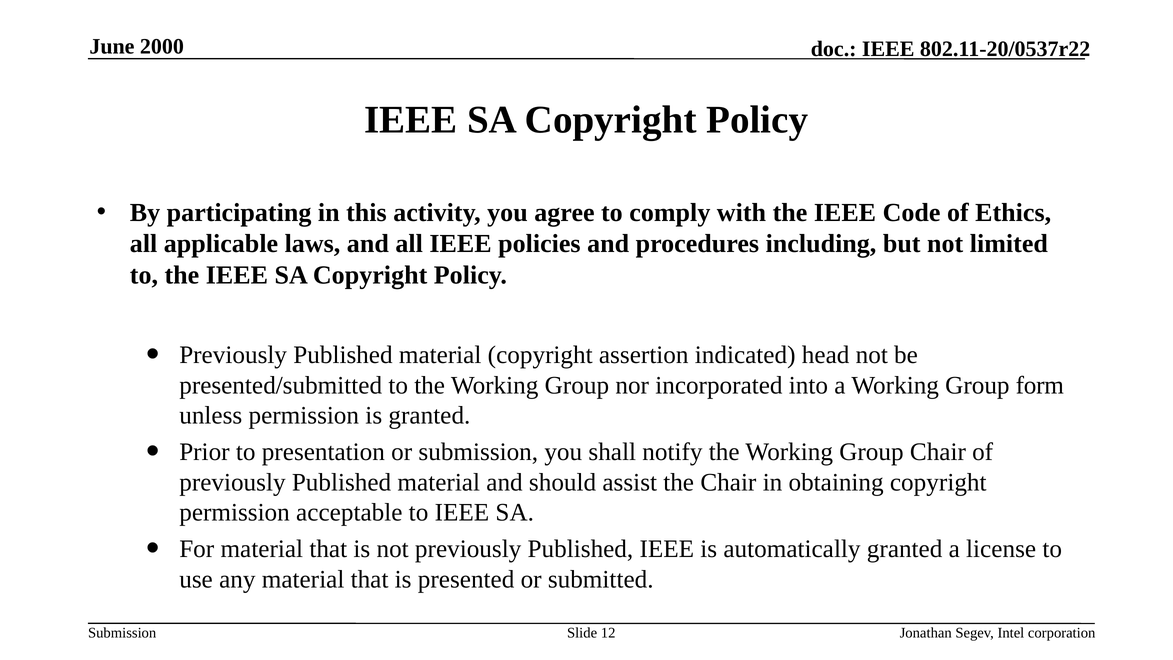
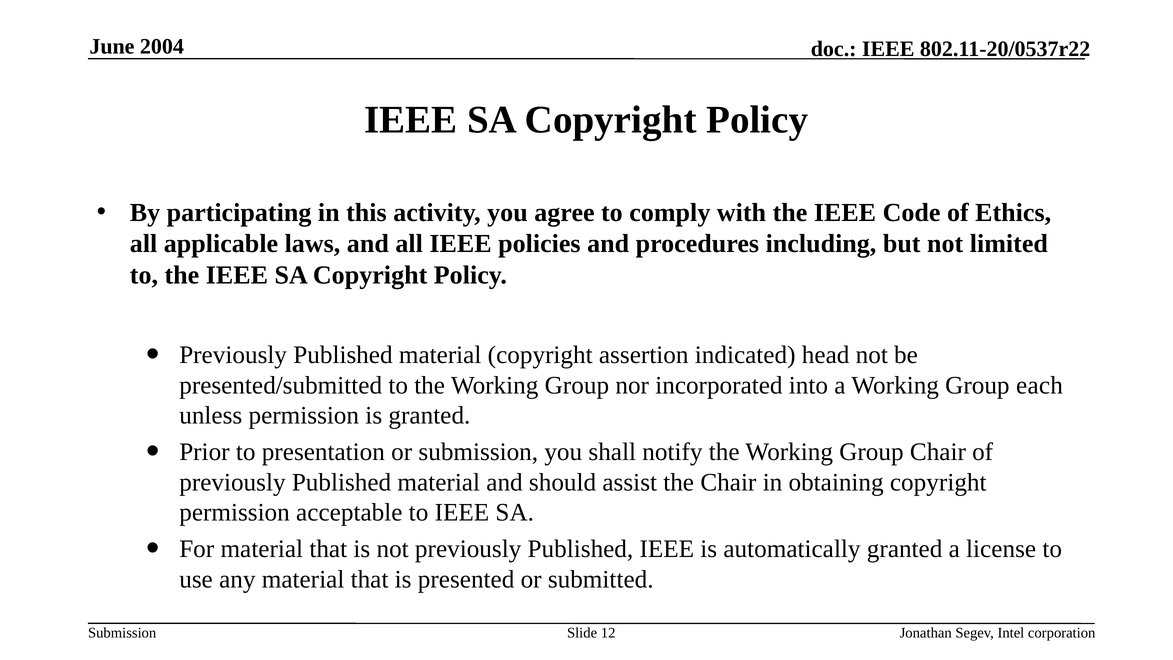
2000: 2000 -> 2004 (162, 47)
form: form -> each (1040, 385)
